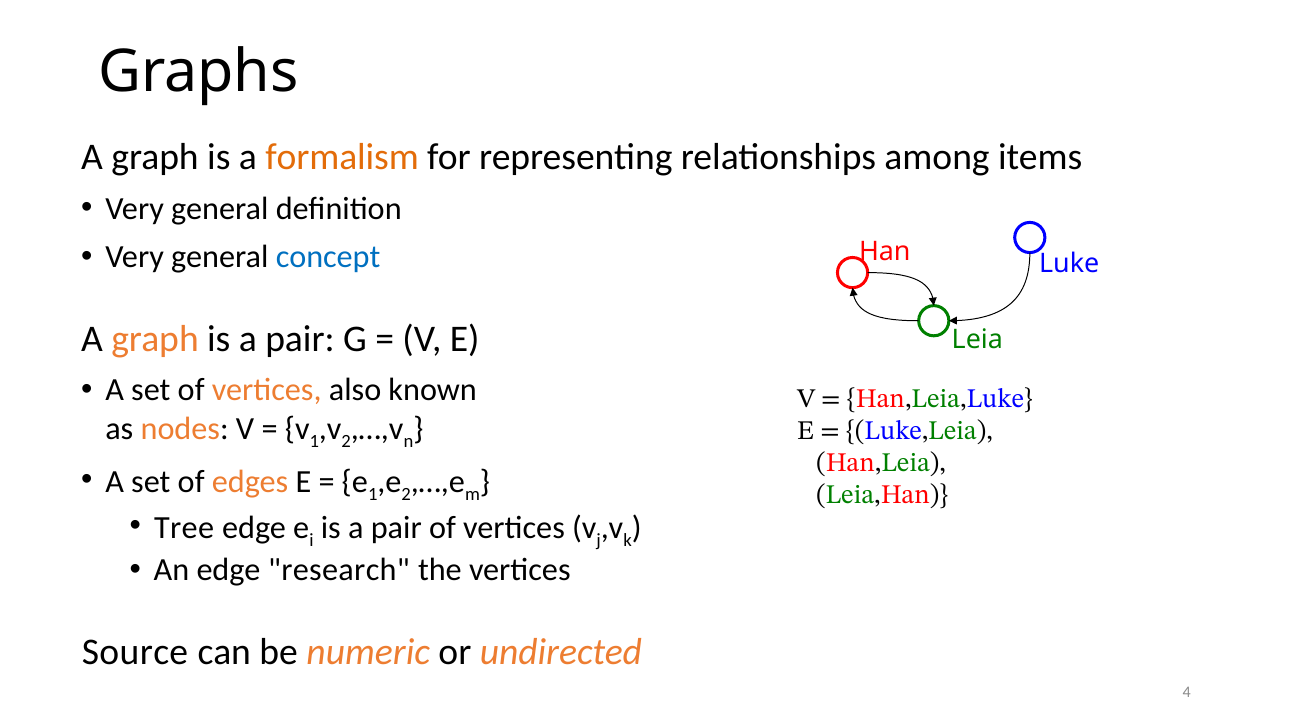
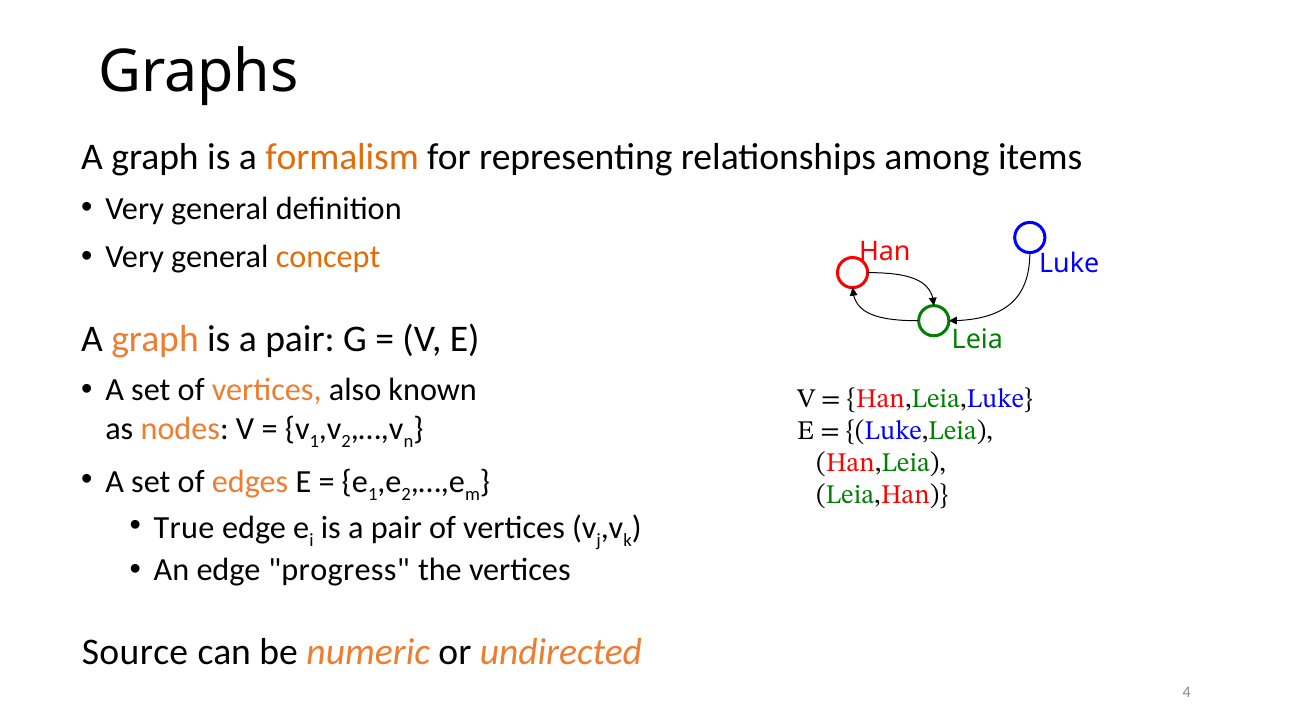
concept colour: blue -> orange (328, 257)
Tree: Tree -> True (184, 528)
research: research -> progress (339, 570)
